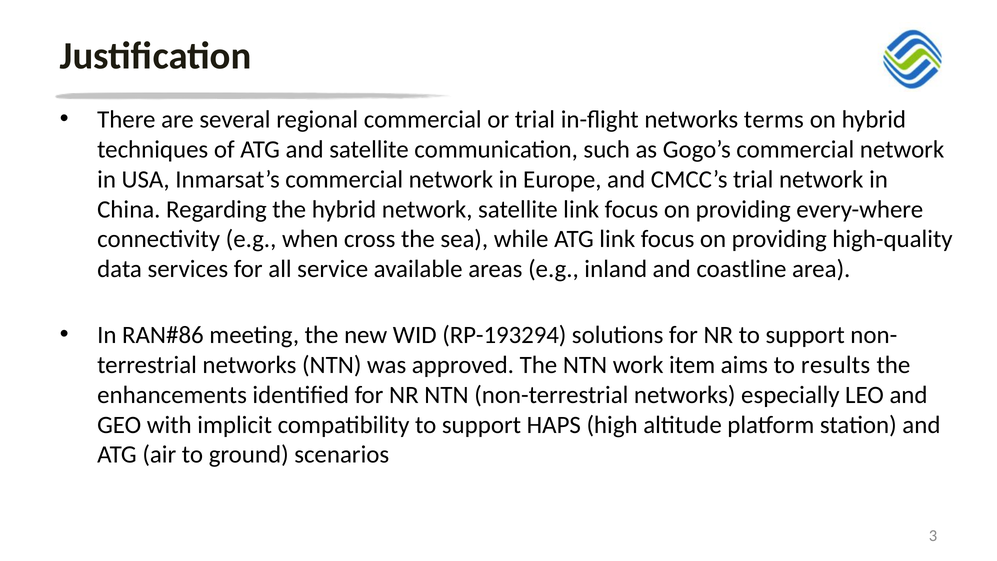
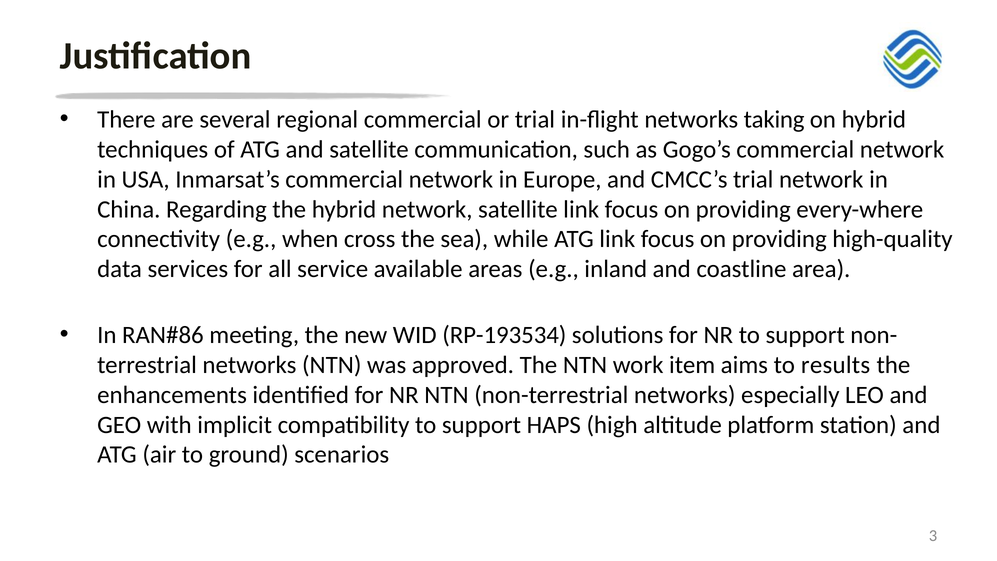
terms: terms -> taking (774, 120)
RP-193294: RP-193294 -> RP-193534 (504, 335)
